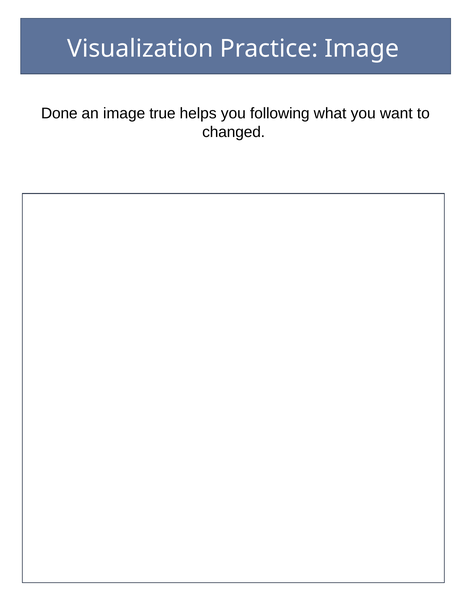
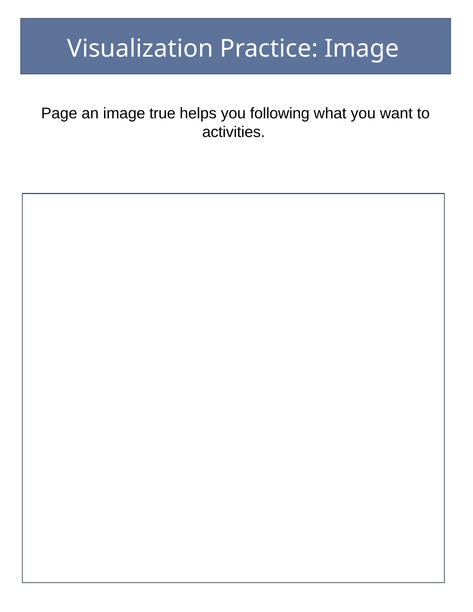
Done: Done -> Page (59, 113)
changed: changed -> activities (234, 132)
